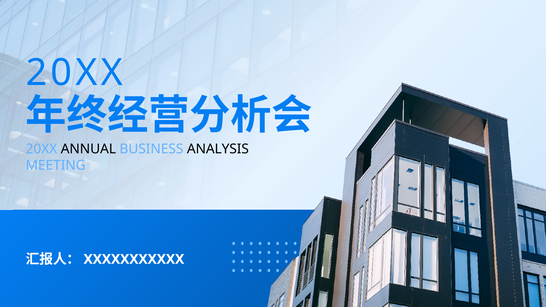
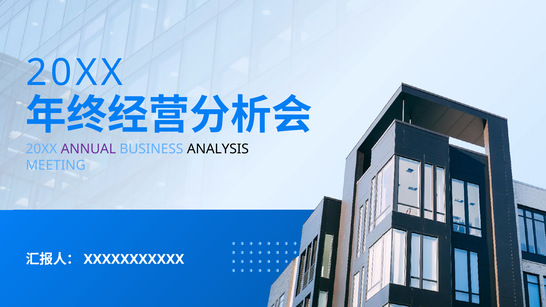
ANNUAL colour: black -> purple (88, 149)
